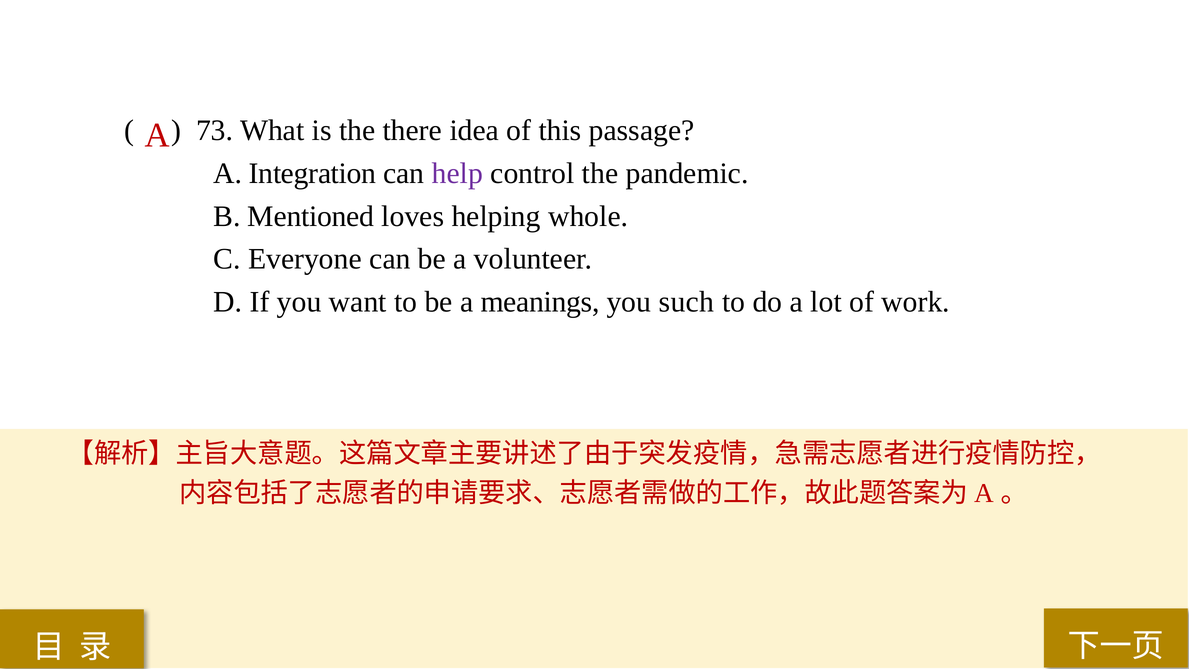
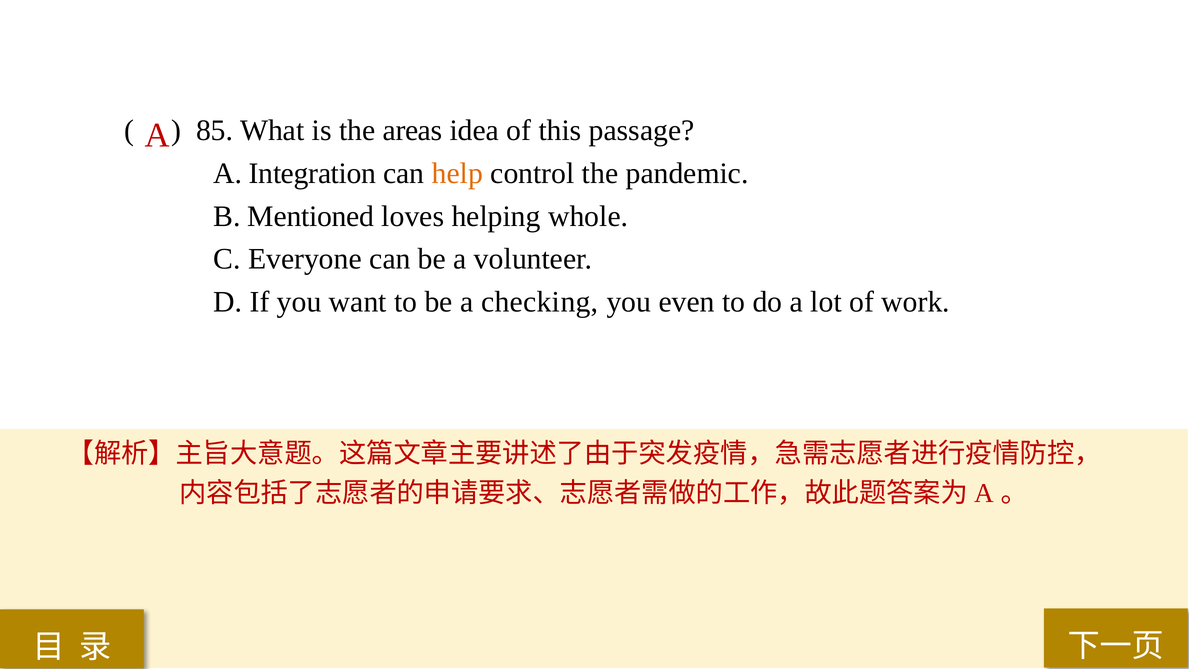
73: 73 -> 85 (215, 131)
there: there -> areas (413, 131)
help colour: purple -> orange (457, 173)
meanings: meanings -> checking (540, 302)
such: such -> even (687, 302)
